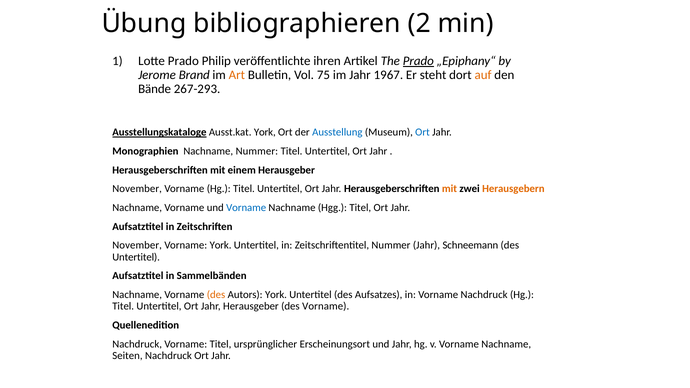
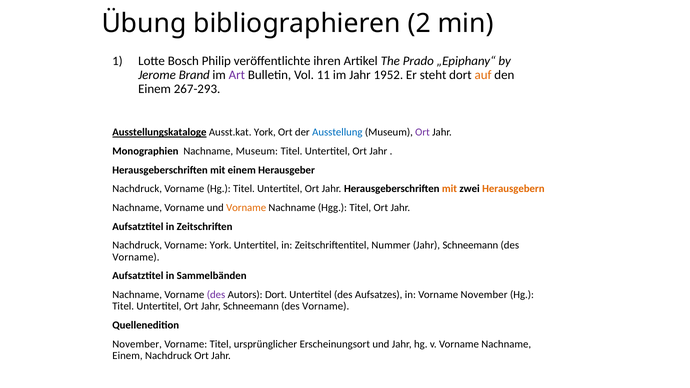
Lotte Prado: Prado -> Bosch (183, 61)
Prado underline: present -> none (418, 61)
Art colour: orange -> purple (237, 75)
75: 75 -> 11 (323, 75)
1967: 1967 -> 1952 (388, 75)
Bände: Bände -> Einem (155, 89)
Ort colour: blue -> purple (422, 132)
Nachname Nummer: Nummer -> Museum (257, 151)
November: November -> Nachdruck (137, 189)
Vorname colour: blue -> orange (246, 208)
November: November -> Nachdruck (137, 245)
Untertitel: Untertitel -> Vorname (136, 257)
des colour: orange -> purple (216, 295)
Autors York: York -> Dort (276, 295)
Vorname Nachdruck: Nachdruck -> November (484, 295)
Ort Jahr Herausgeber: Herausgeber -> Schneemann (251, 306)
Nachdruck: Nachdruck -> November (137, 344)
Seiten: Seiten -> Einem (127, 356)
